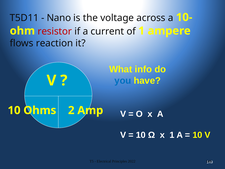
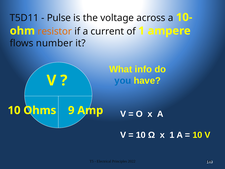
Nano: Nano -> Pulse (59, 18)
resistor colour: red -> orange (55, 31)
reaction: reaction -> number (54, 43)
2: 2 -> 9 (71, 110)
